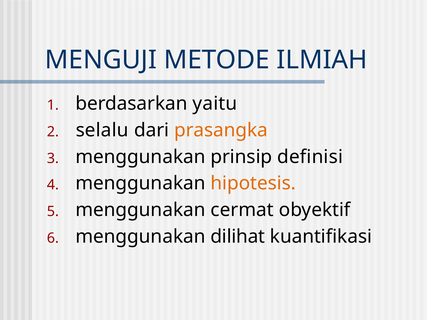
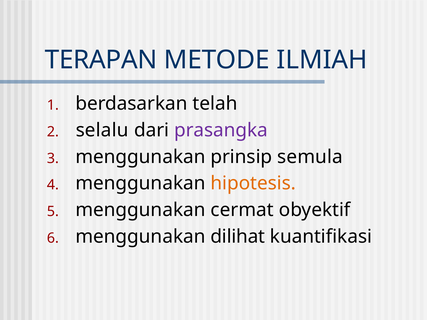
MENGUJI: MENGUJI -> TERAPAN (101, 60)
yaitu: yaitu -> telah (215, 104)
prasangka colour: orange -> purple (221, 130)
definisi: definisi -> semula (310, 157)
